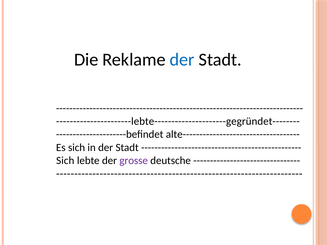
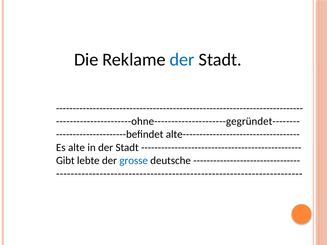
----------------------lebte---------------------gegründet--------: ----------------------lebte---------------------gegründet-------- -> ----------------------ohne---------------------gegründet-------- (178, 121)
Es sich: sich -> alte (77, 148)
Sich: Sich -> Gibt (65, 161)
grosse colour: purple -> blue (134, 161)
